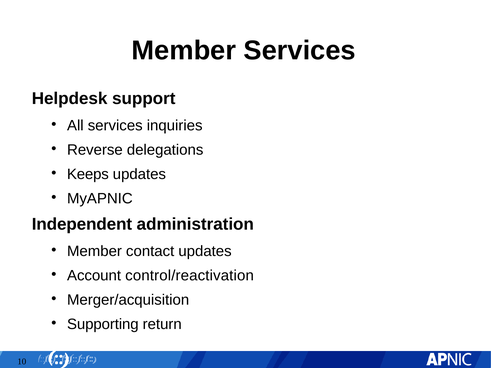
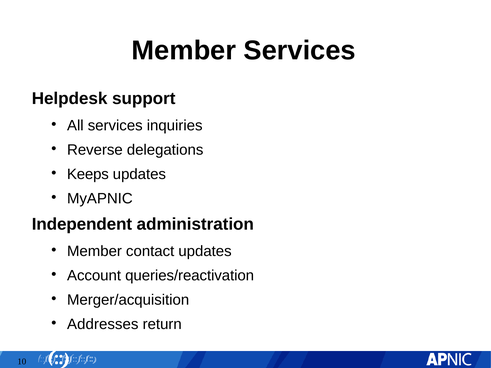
control/reactivation: control/reactivation -> queries/reactivation (190, 276)
Supporting: Supporting -> Addresses (103, 324)
